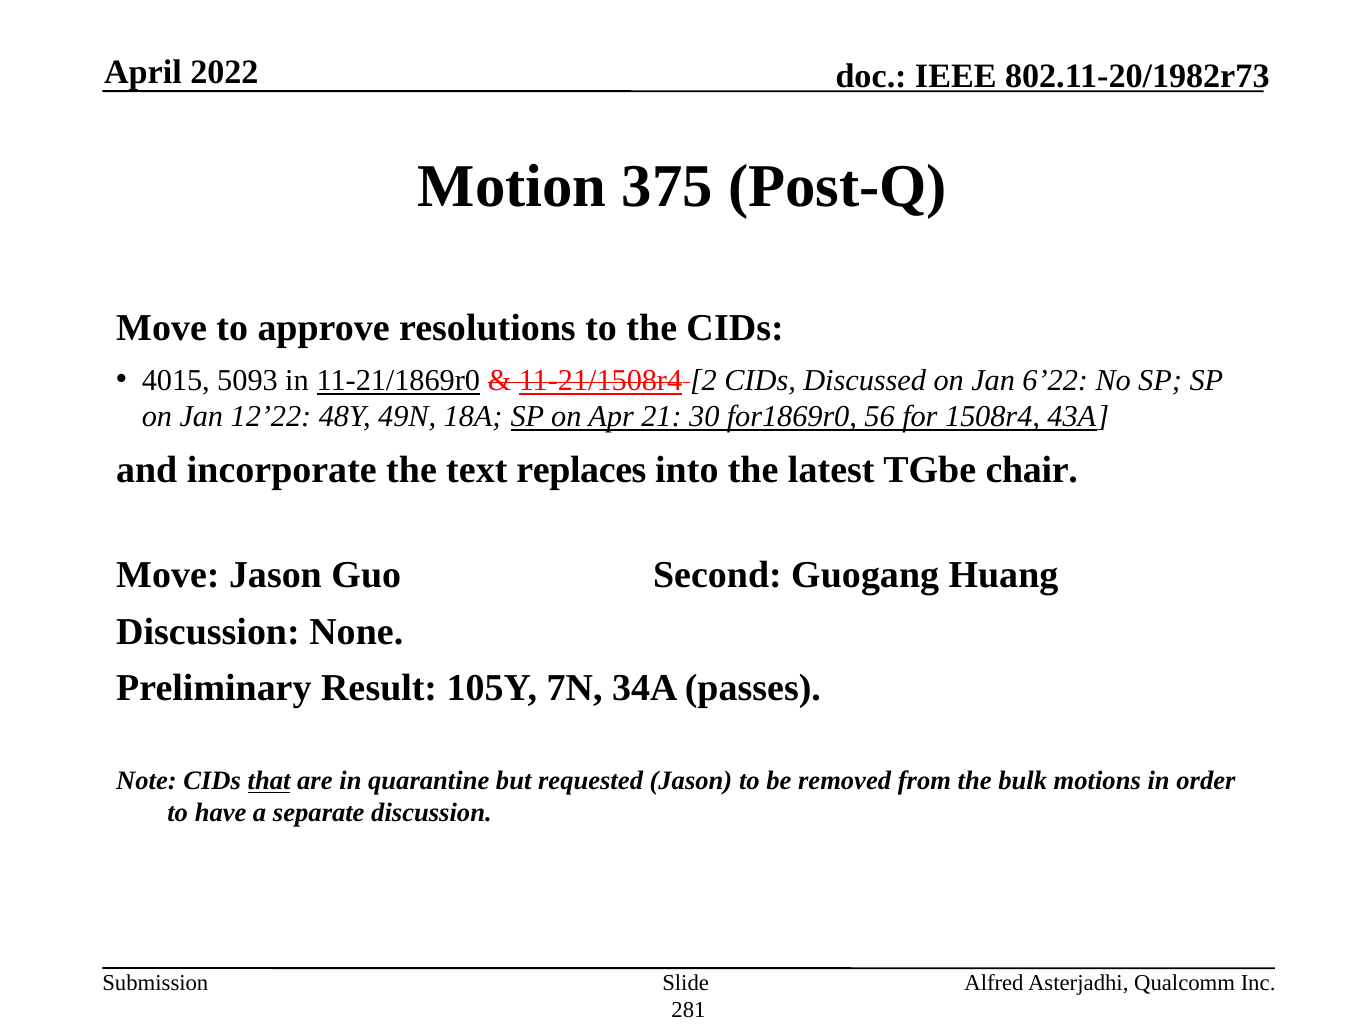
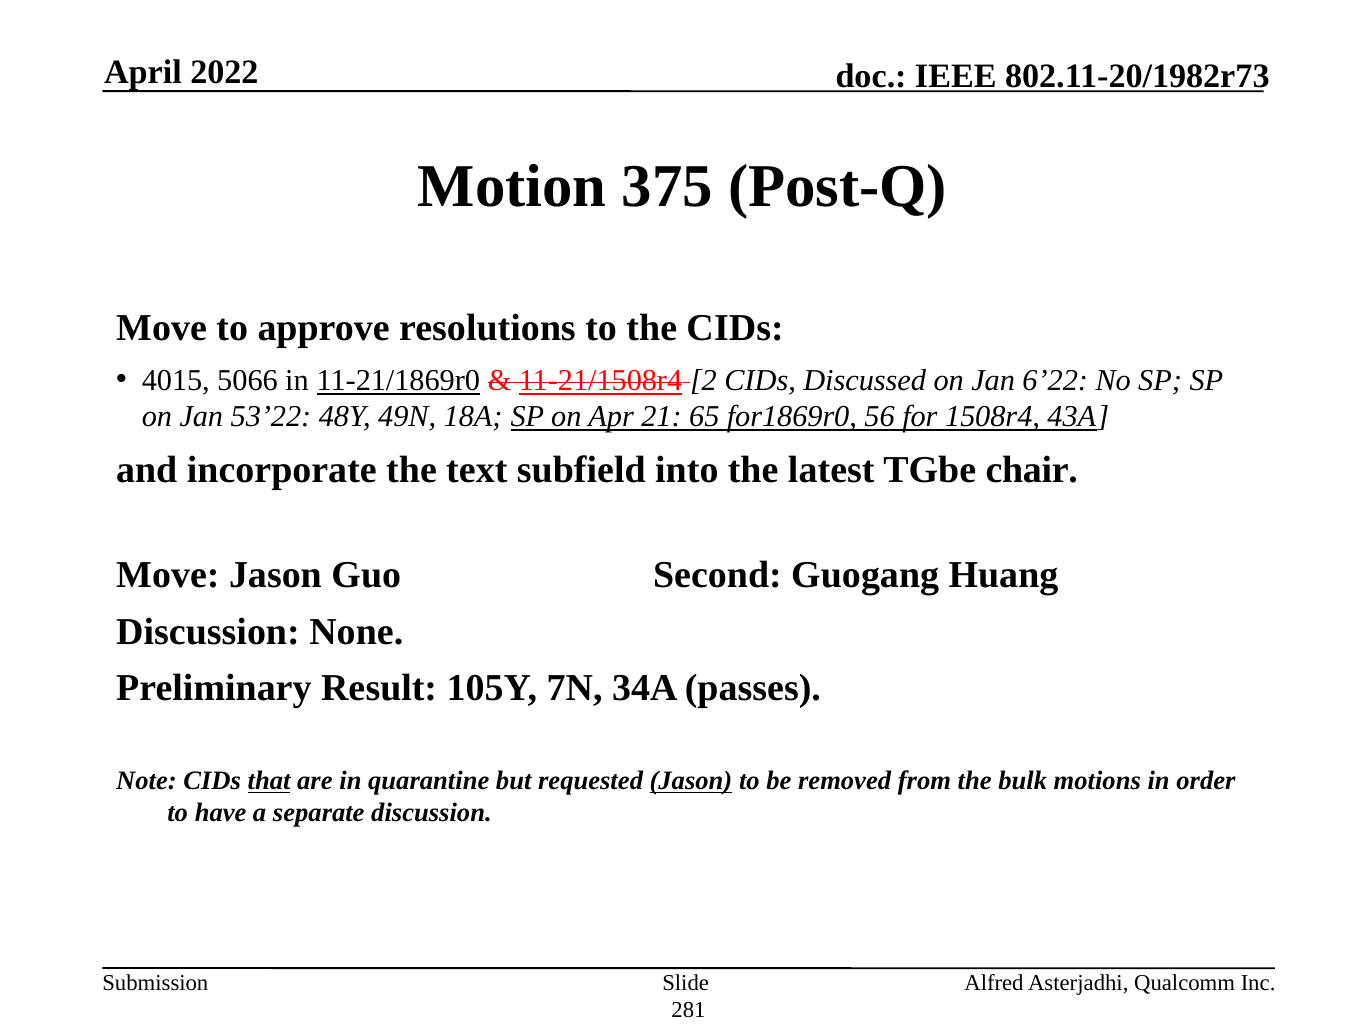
5093: 5093 -> 5066 (248, 380)
12’22: 12’22 -> 53’22 (271, 417)
30: 30 -> 65 (704, 417)
replaces: replaces -> subfield (581, 469)
Jason underline: none -> present (691, 781)
